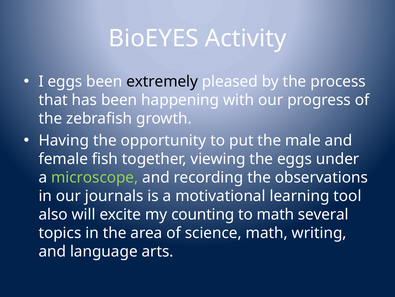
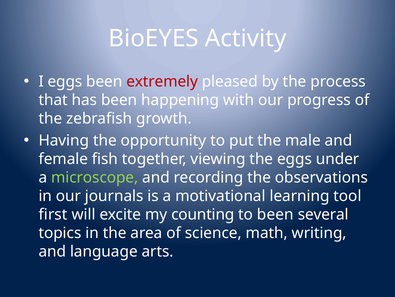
extremely colour: black -> red (162, 81)
also: also -> first (53, 214)
to math: math -> been (275, 214)
